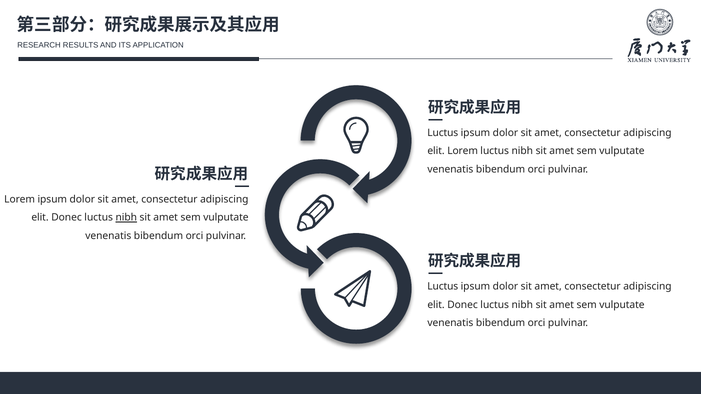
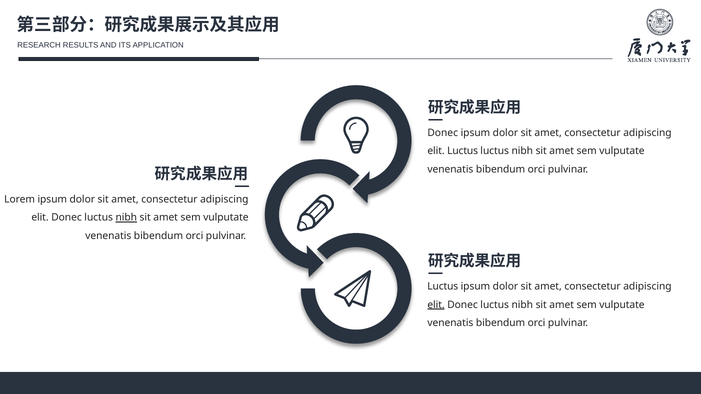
Luctus: Luctus -> Donec (443, 133)
elit Lorem: Lorem -> Luctus (463, 151)
elit underline: none -> present (436, 305)
